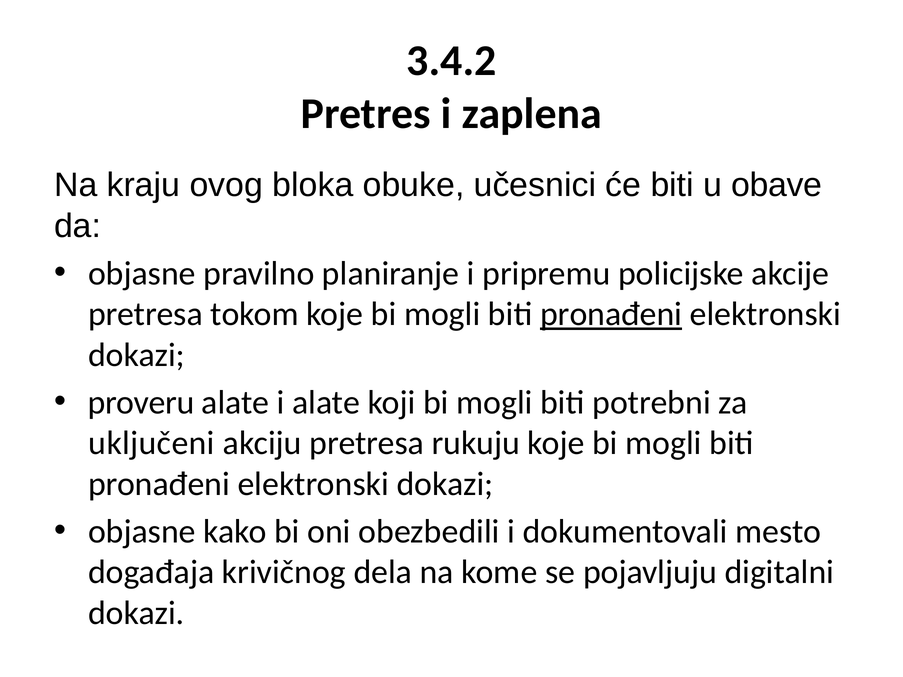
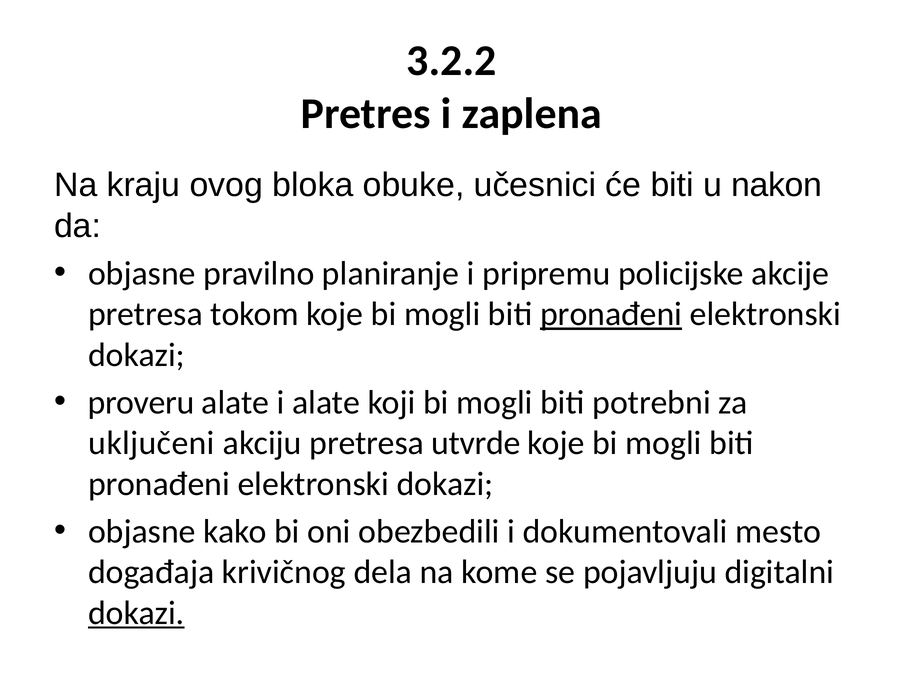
3.4.2: 3.4.2 -> 3.2.2 (451, 61)
obave: obave -> nakon (777, 185)
rukuju: rukuju -> utvrde (476, 443)
dokazi underline: none -> present (136, 613)
